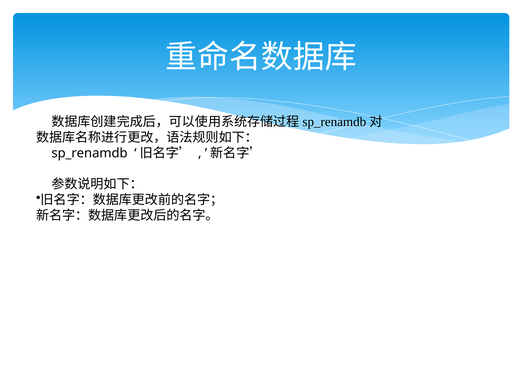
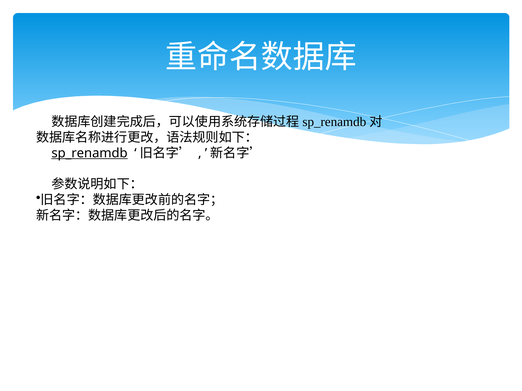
sp_renamdb underline: none -> present (89, 153)
